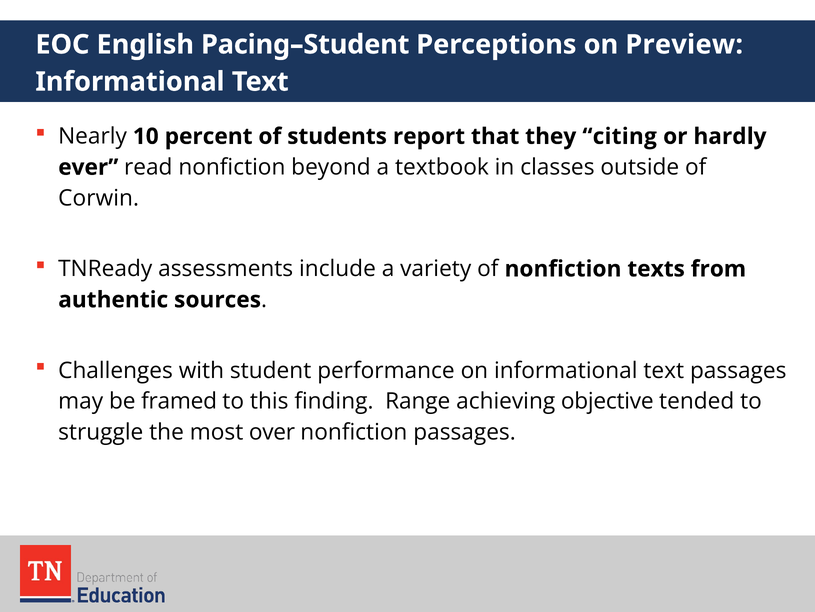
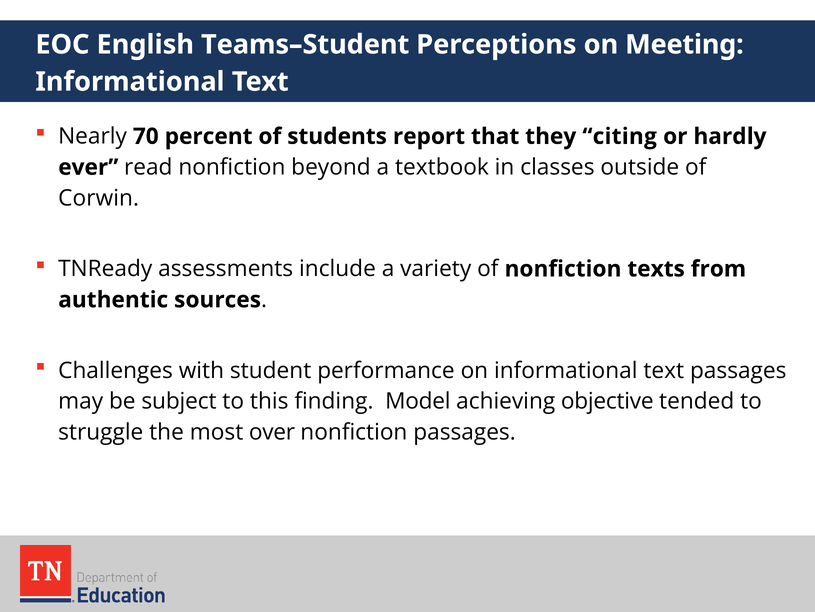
Pacing–Student: Pacing–Student -> Teams–Student (305, 45)
Preview: Preview -> Meeting (684, 45)
10: 10 -> 70 (146, 136)
framed: framed -> subject (179, 401)
Range: Range -> Model (418, 401)
